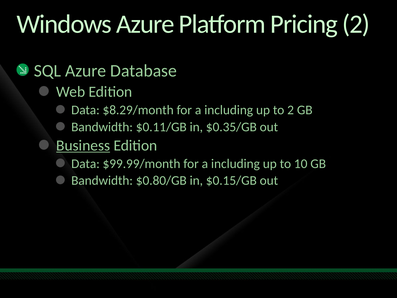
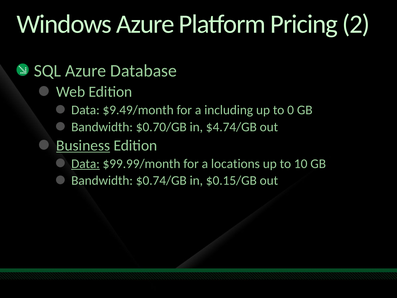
$8.29/month: $8.29/month -> $9.49/month (138, 110)
to 2: 2 -> 0 (291, 110)
$0.11/GB: $0.11/GB -> $0.70/GB (161, 127)
$0.35/GB: $0.35/GB -> $4.74/GB (231, 127)
Data underline: none -> present (85, 164)
$99.99/month for a including: including -> locations (235, 164)
$0.80/GB: $0.80/GB -> $0.74/GB (161, 180)
